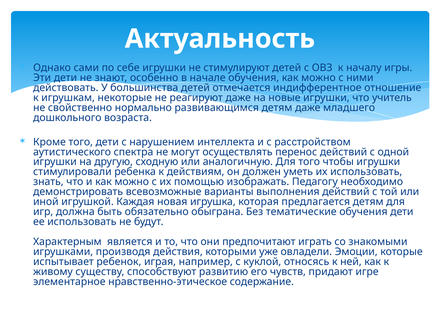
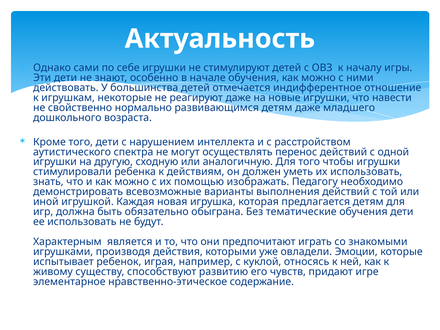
учитель: учитель -> навести (392, 98)
